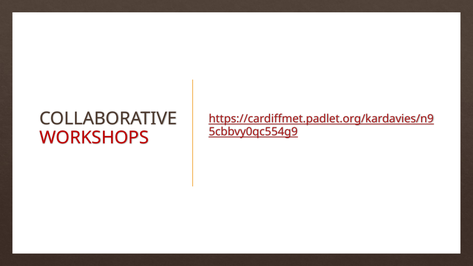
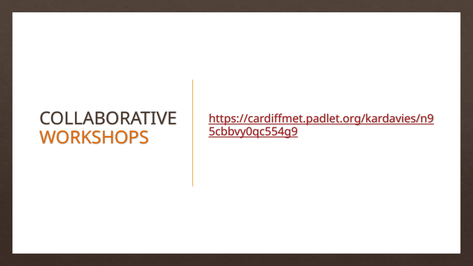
WORKSHOPS colour: red -> orange (94, 138)
